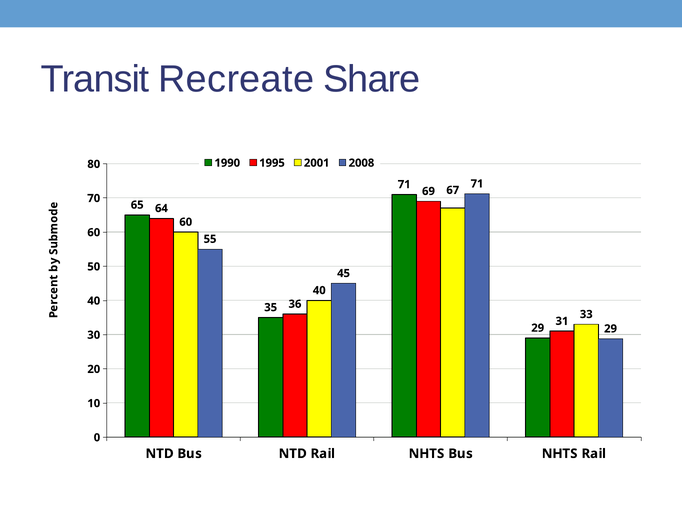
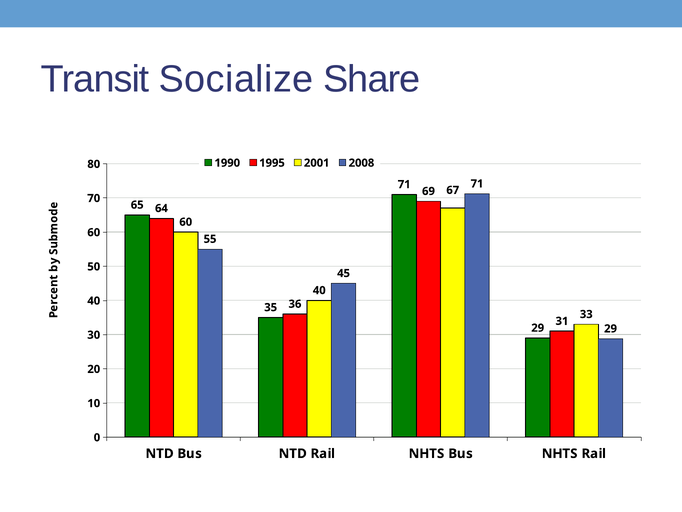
Recreate: Recreate -> Socialize (236, 79)
